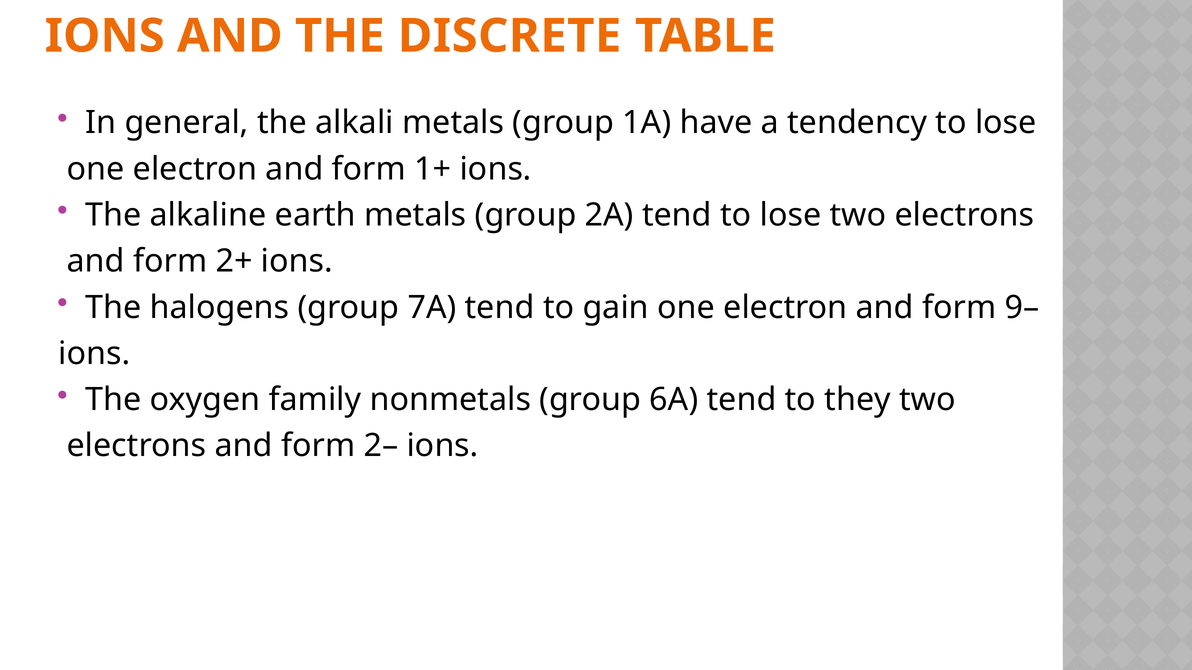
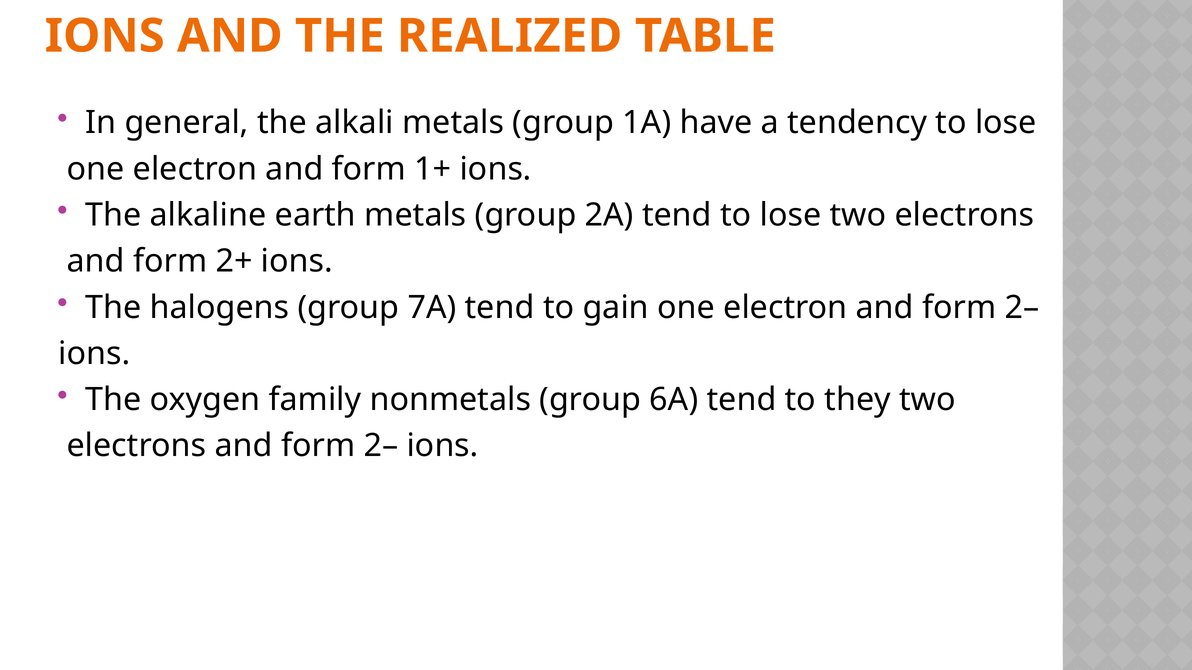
DISCRETE: DISCRETE -> REALIZED (510, 36)
electron and form 9–: 9– -> 2– (1022, 308)
